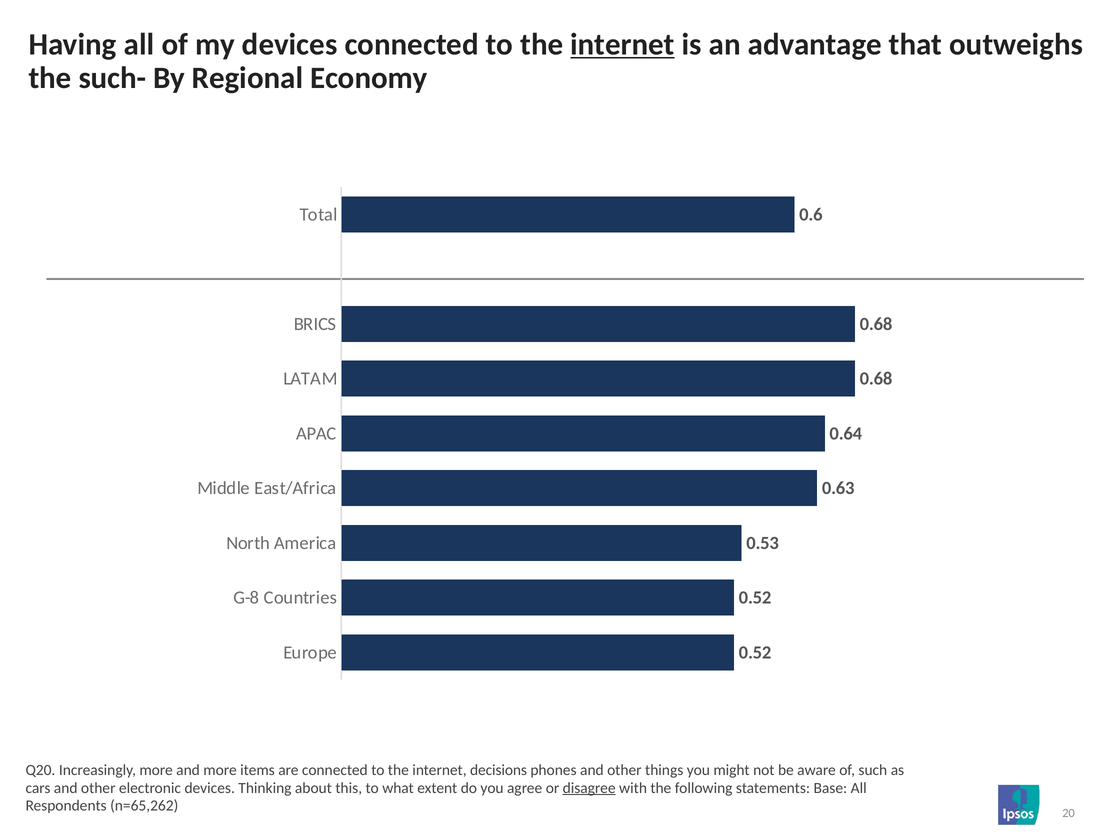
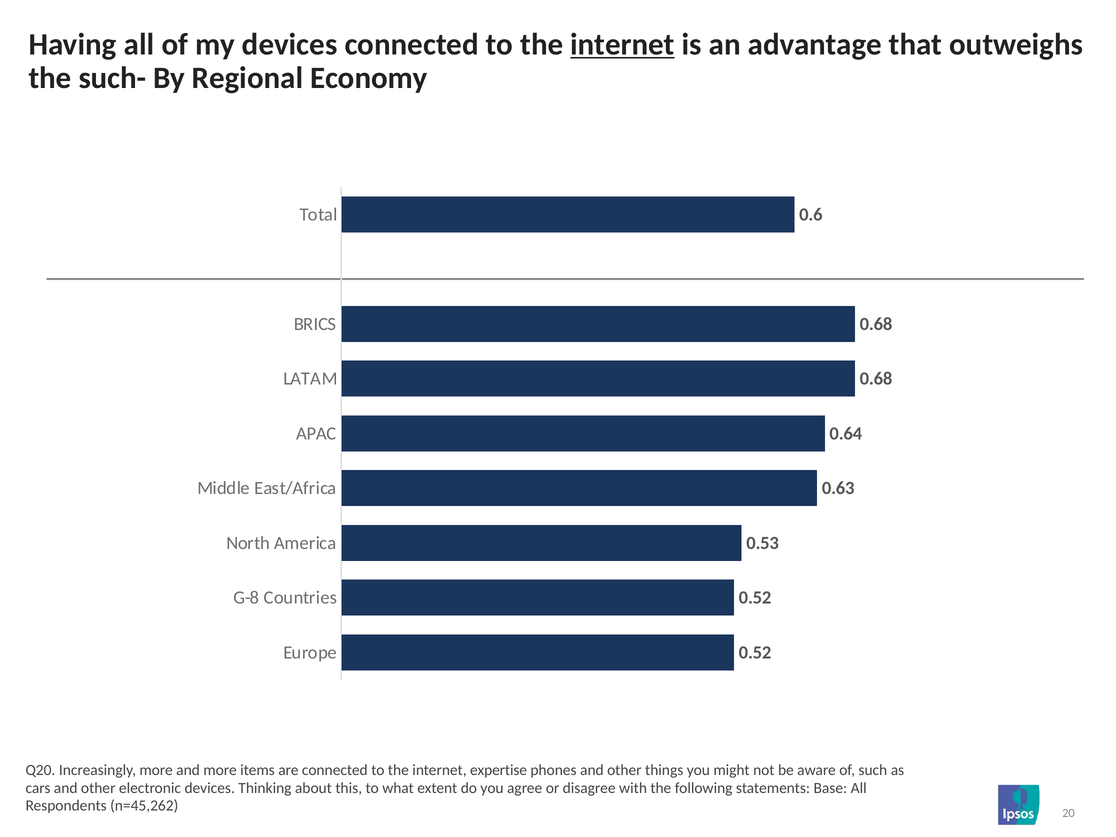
decisions: decisions -> expertise (499, 770)
disagree underline: present -> none (589, 788)
n=65,262: n=65,262 -> n=45,262 (144, 806)
